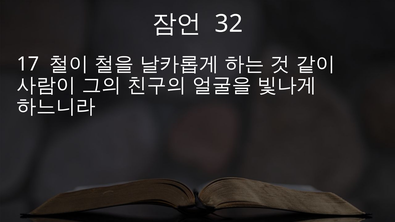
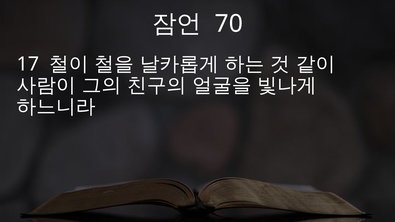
32: 32 -> 70 (229, 24)
